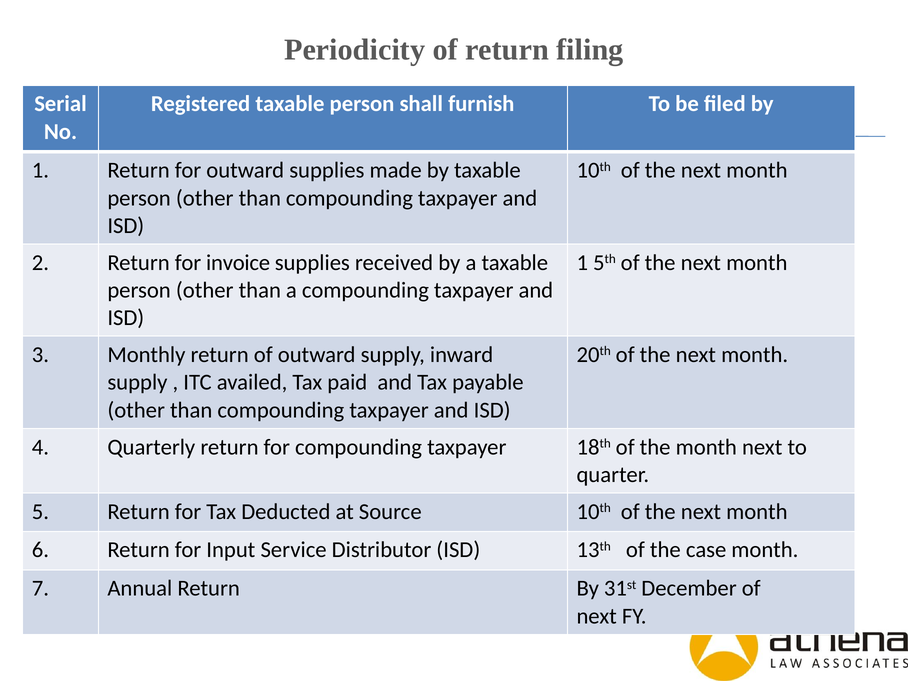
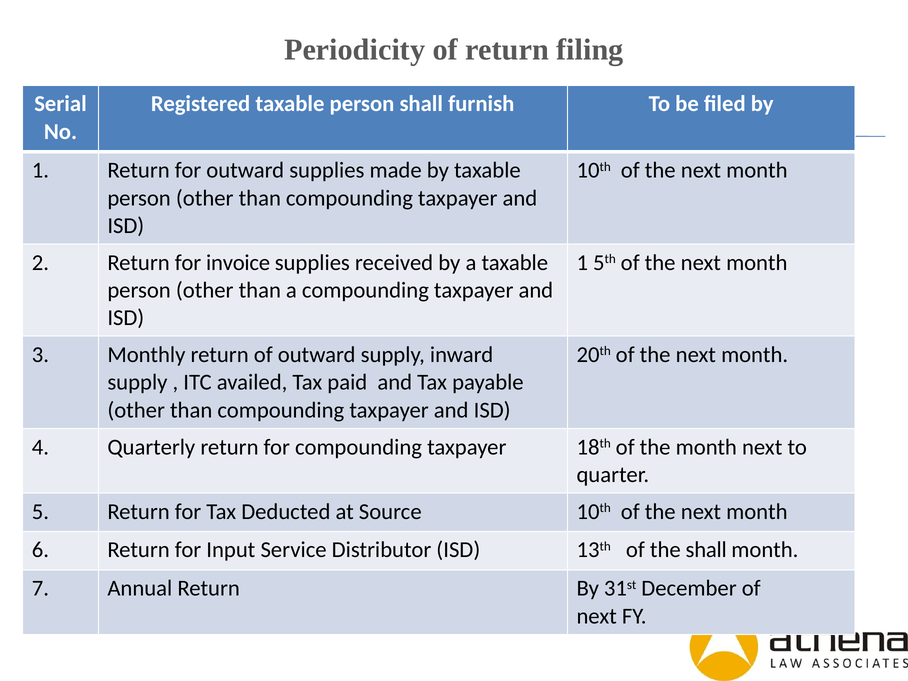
the case: case -> shall (706, 550)
